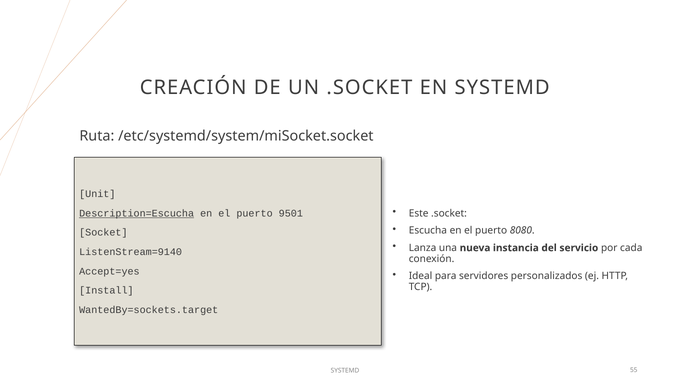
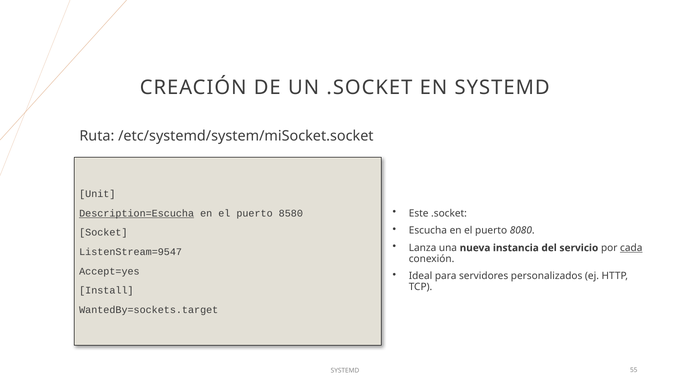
9501: 9501 -> 8580 (291, 213)
cada underline: none -> present (631, 248)
ListenStream=9140: ListenStream=9140 -> ListenStream=9547 (131, 252)
